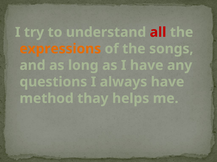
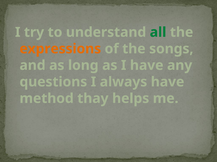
all colour: red -> green (158, 32)
